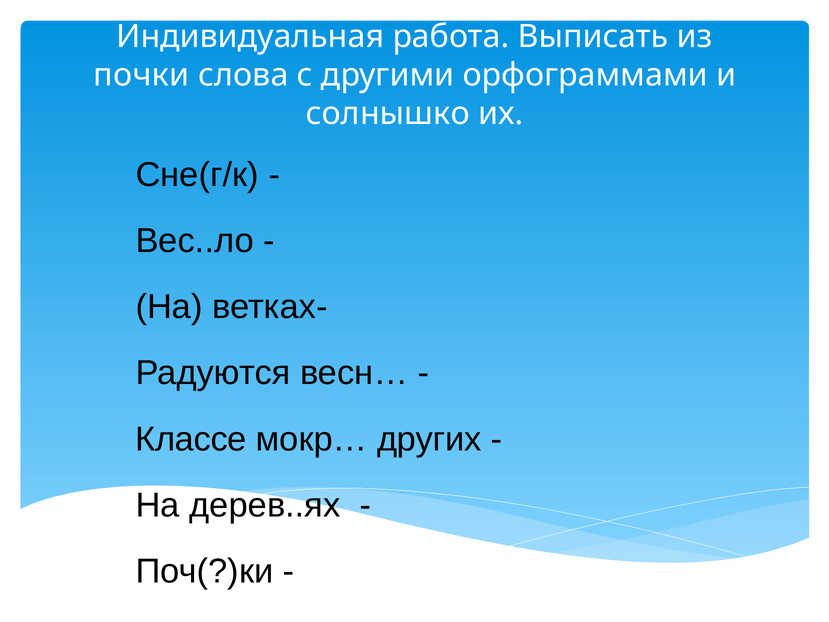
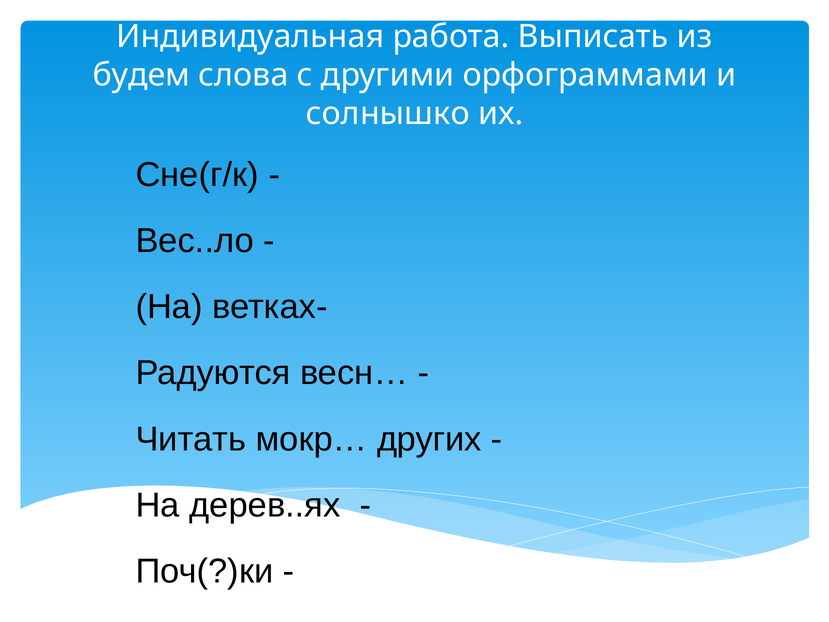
почки: почки -> будем (141, 75)
Классе: Классе -> Читать (191, 439)
